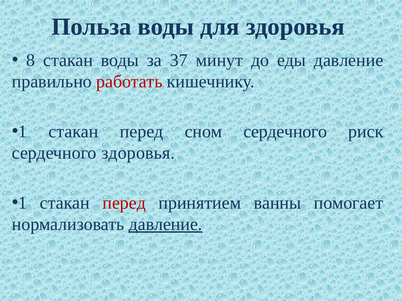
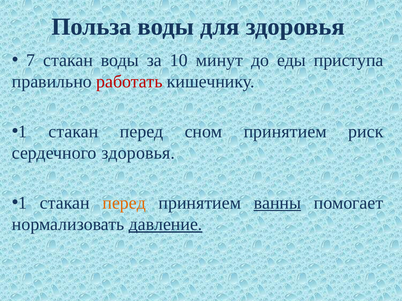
8: 8 -> 7 (31, 60)
37: 37 -> 10 (179, 60)
еды давление: давление -> приступа (349, 60)
сном сердечного: сердечного -> принятием (285, 132)
перед colour: red -> orange (124, 203)
ванны underline: none -> present (277, 203)
